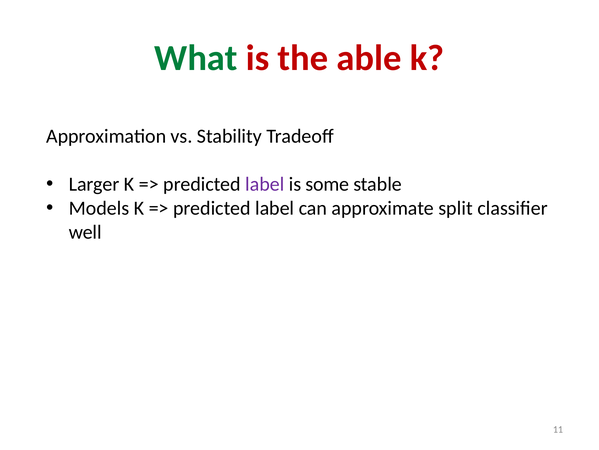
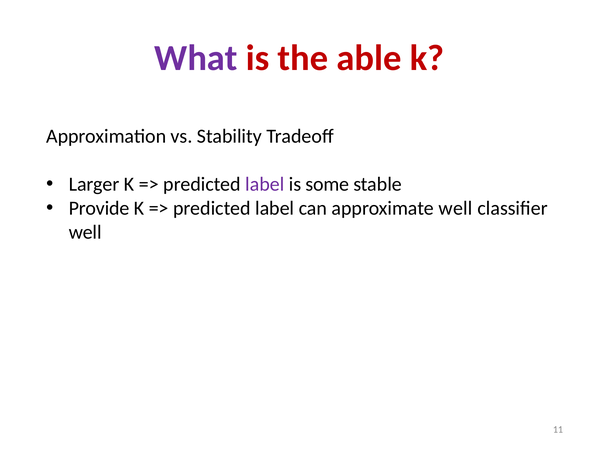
What colour: green -> purple (196, 58)
Models: Models -> Provide (99, 208)
approximate split: split -> well (456, 208)
